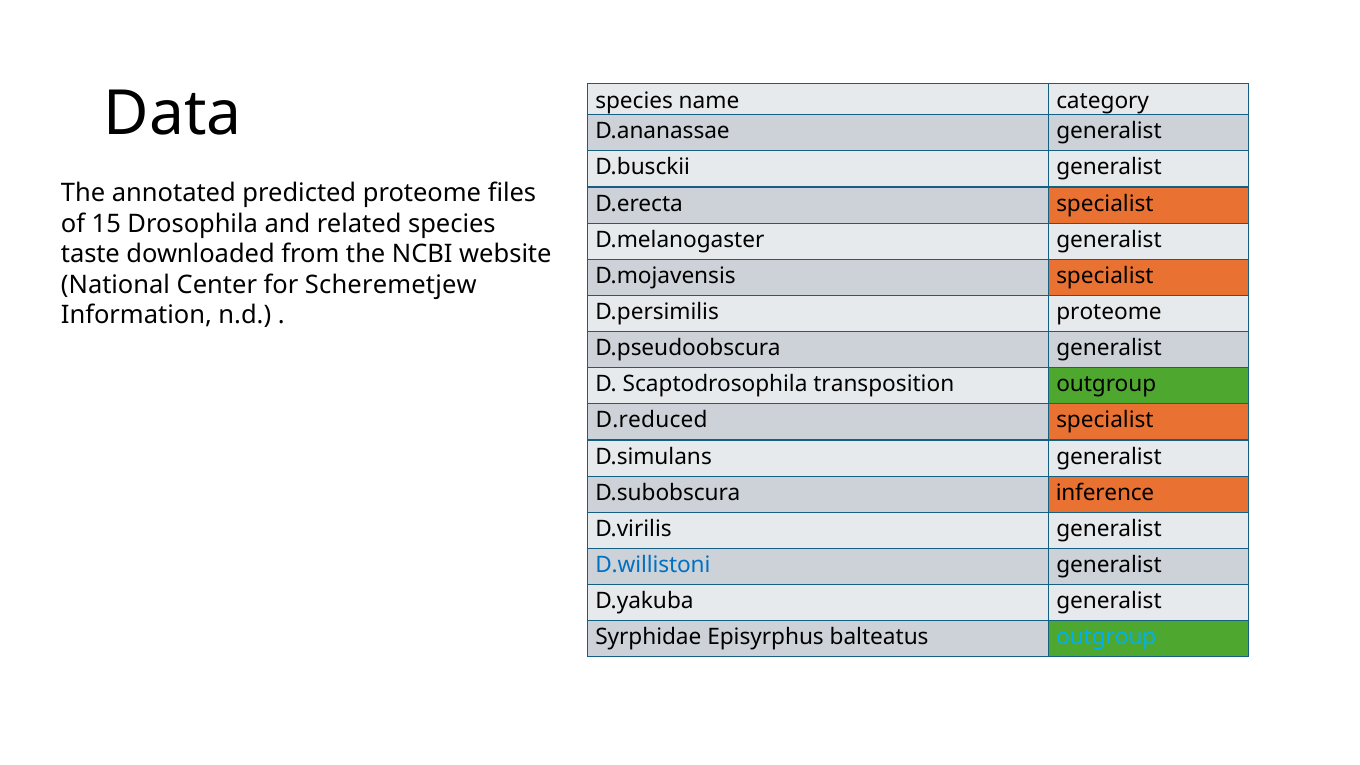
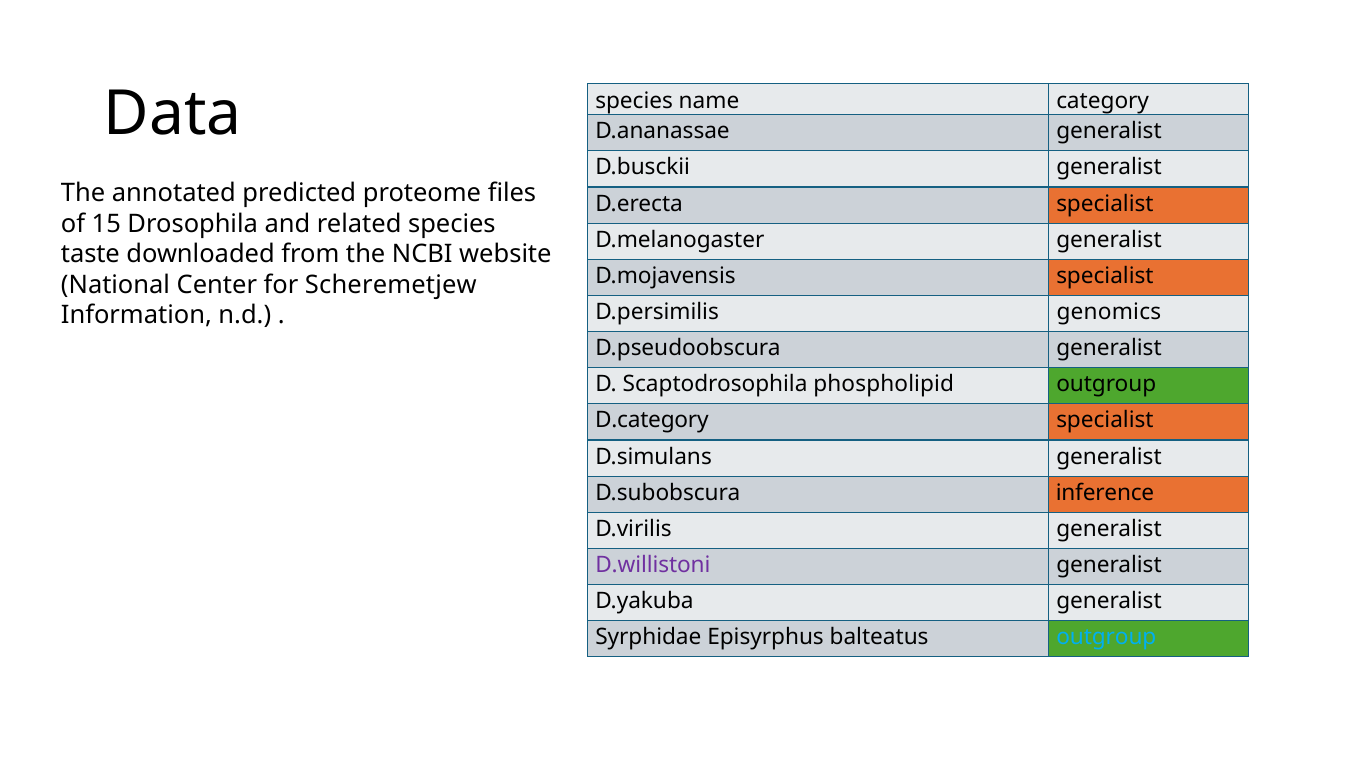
D.persimilis proteome: proteome -> genomics (1109, 312)
transposition: transposition -> phospholipid (884, 384)
D.reduced: D.reduced -> D.category (652, 420)
D.willistoni colour: blue -> purple (653, 565)
